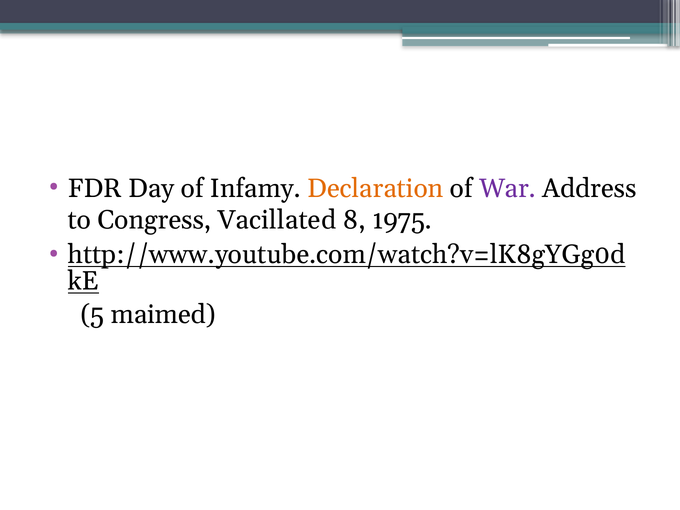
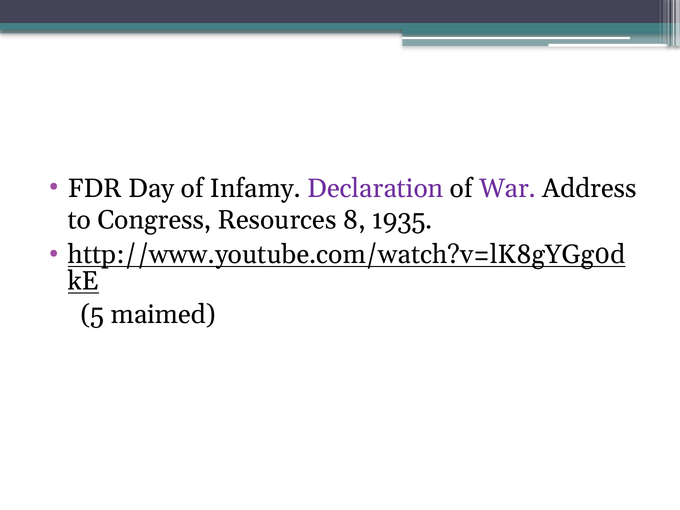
Declaration colour: orange -> purple (375, 188)
Vacillated: Vacillated -> Resources (277, 220)
1975: 1975 -> 1935 (402, 220)
